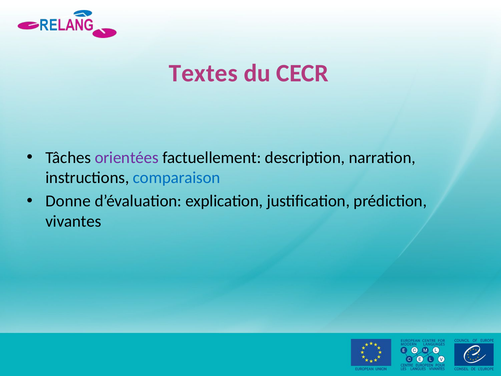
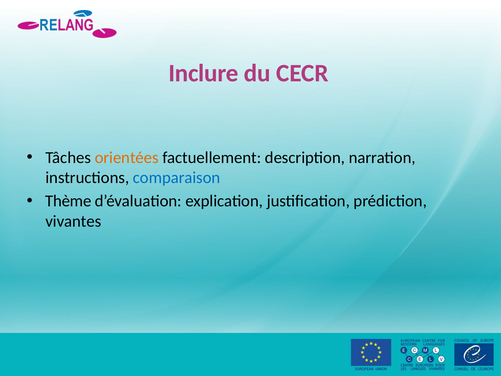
Textes: Textes -> Inclure (204, 73)
orientées colour: purple -> orange (127, 158)
Donne: Donne -> Thème (68, 201)
